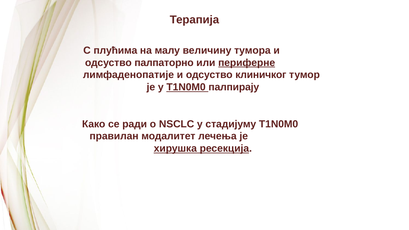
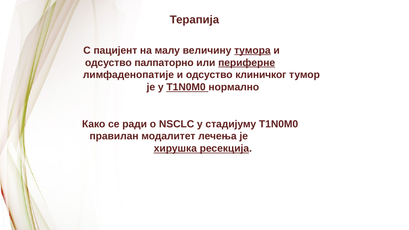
плућима: плућима -> пацијент (115, 50)
тумора underline: none -> present (252, 50)
палпирају: палпирају -> нормално (234, 87)
